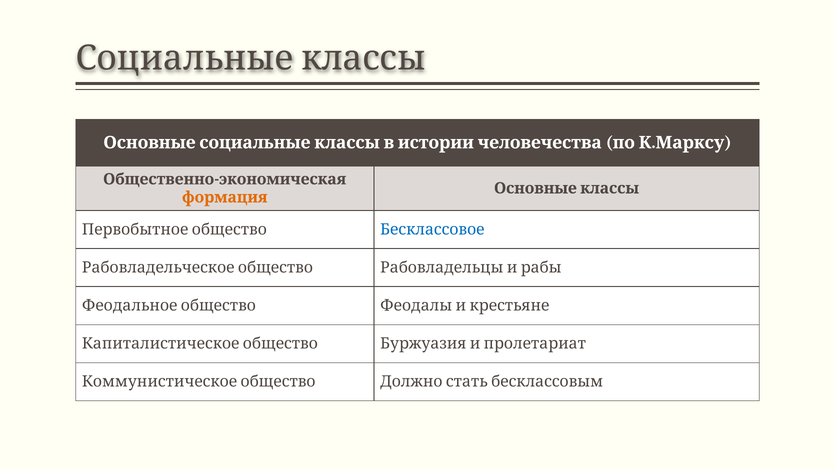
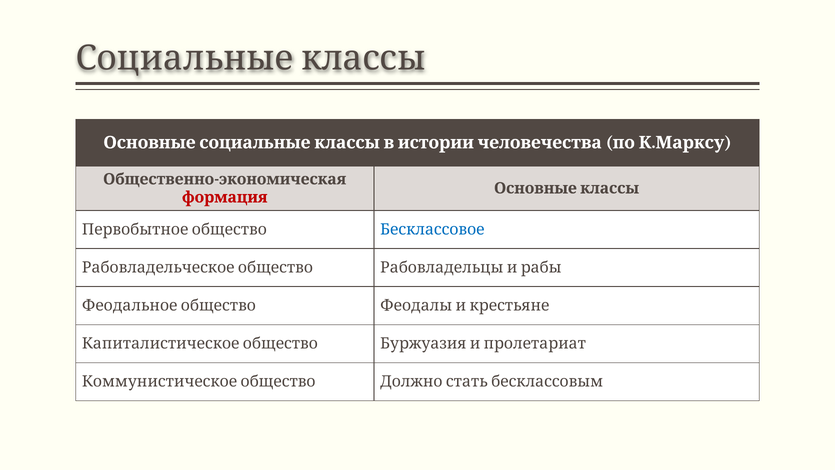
формация colour: orange -> red (225, 197)
